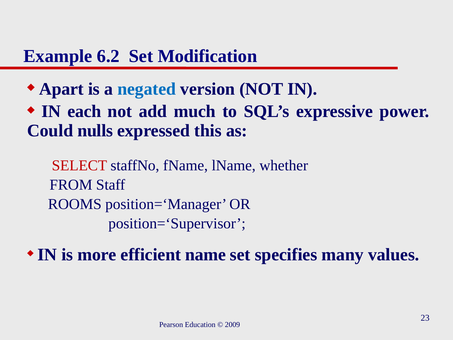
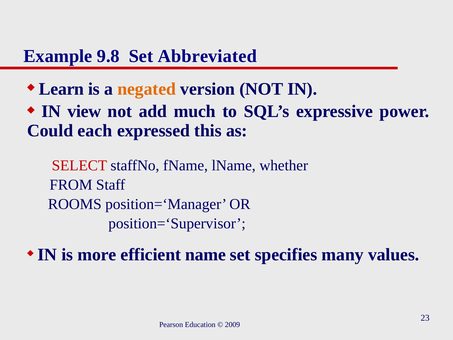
6.2: 6.2 -> 9.8 (108, 56)
Modification: Modification -> Abbreviated (207, 56)
Apart: Apart -> Learn (61, 89)
negated colour: blue -> orange (147, 89)
each: each -> view (84, 111)
nulls: nulls -> each (95, 130)
